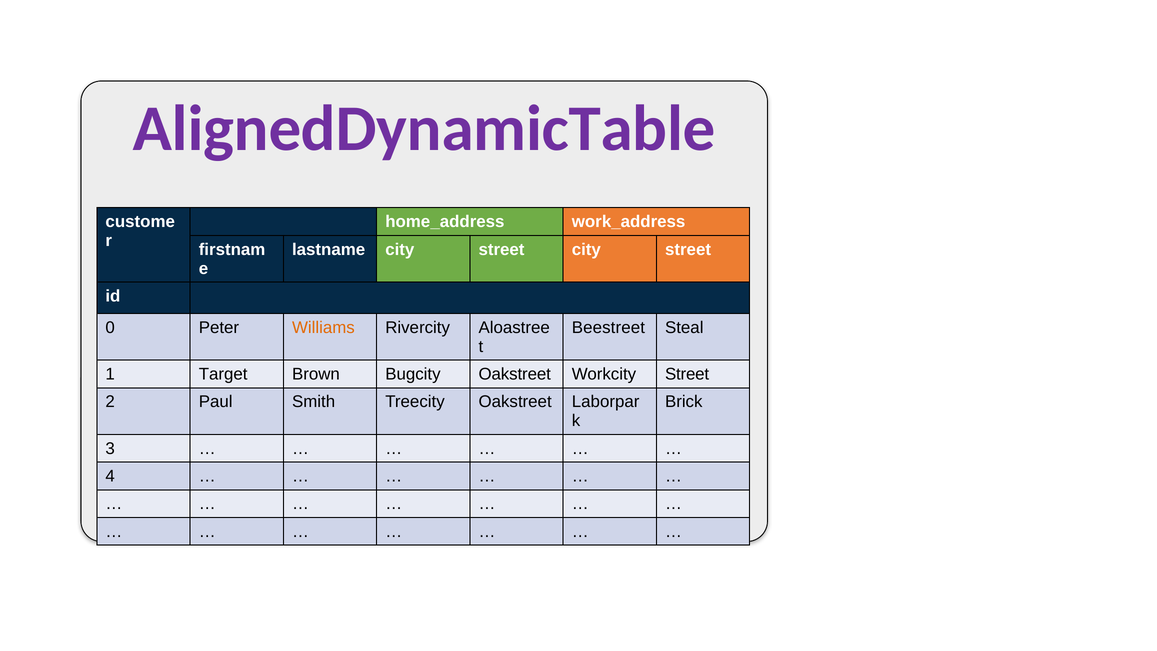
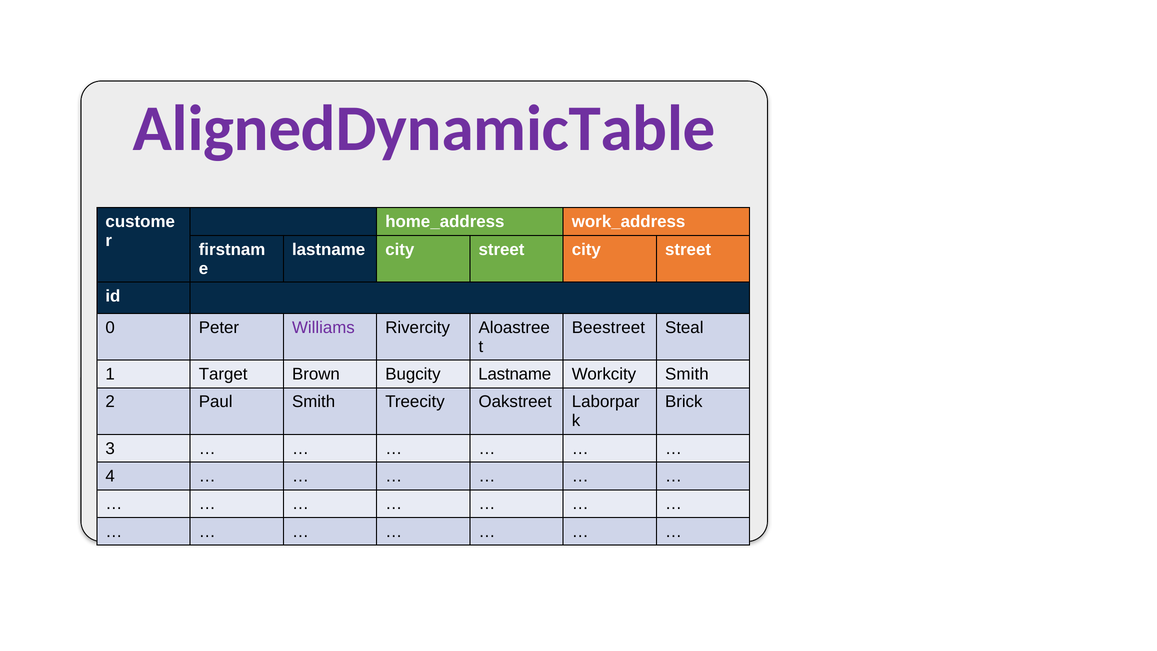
Williams colour: orange -> purple (323, 327)
Bugcity Oakstreet: Oakstreet -> Lastname (515, 374)
Workcity Street: Street -> Smith (687, 374)
